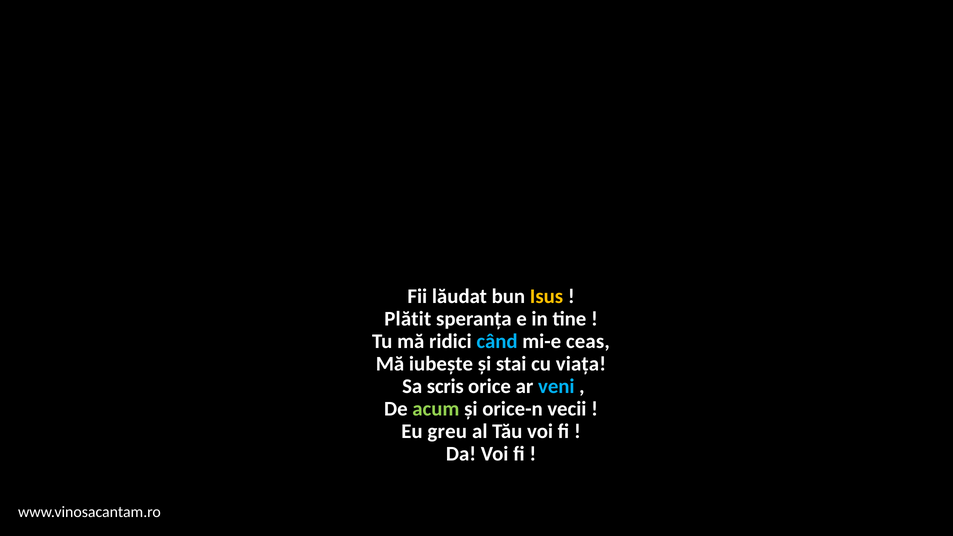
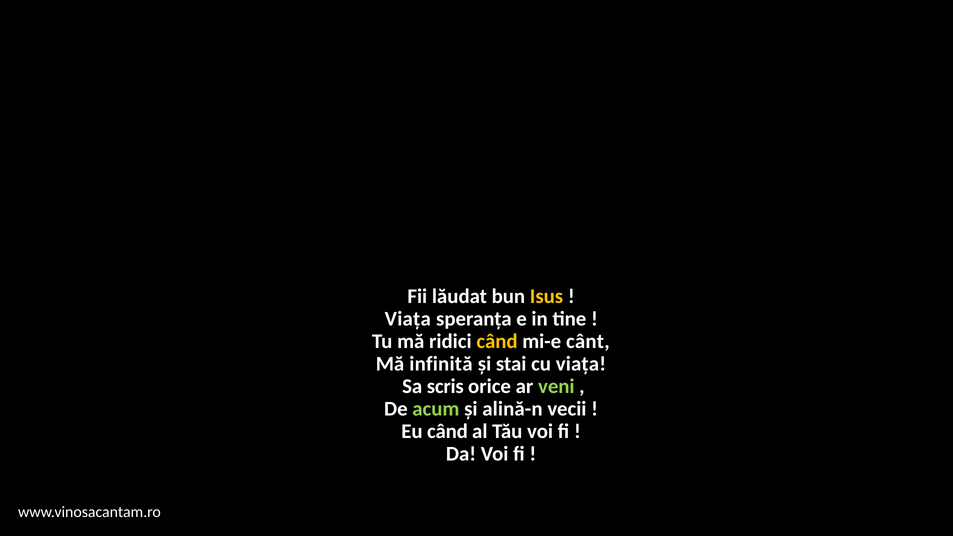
Plătit: Plătit -> Viața (408, 319)
când colour: light blue -> yellow (497, 341)
ceas: ceas -> cânt (588, 341)
iubește: iubește -> infinită (441, 364)
veni colour: light blue -> light green (556, 386)
orice-n: orice-n -> alină-n (512, 409)
Eu greu: greu -> când (447, 431)
